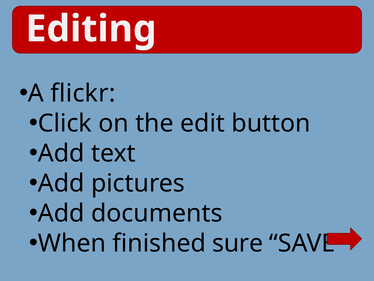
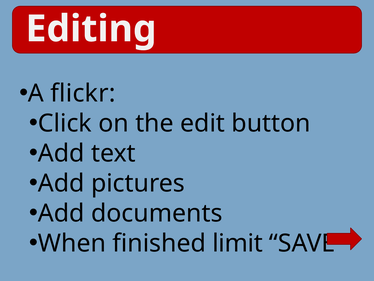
sure: sure -> limit (238, 243)
